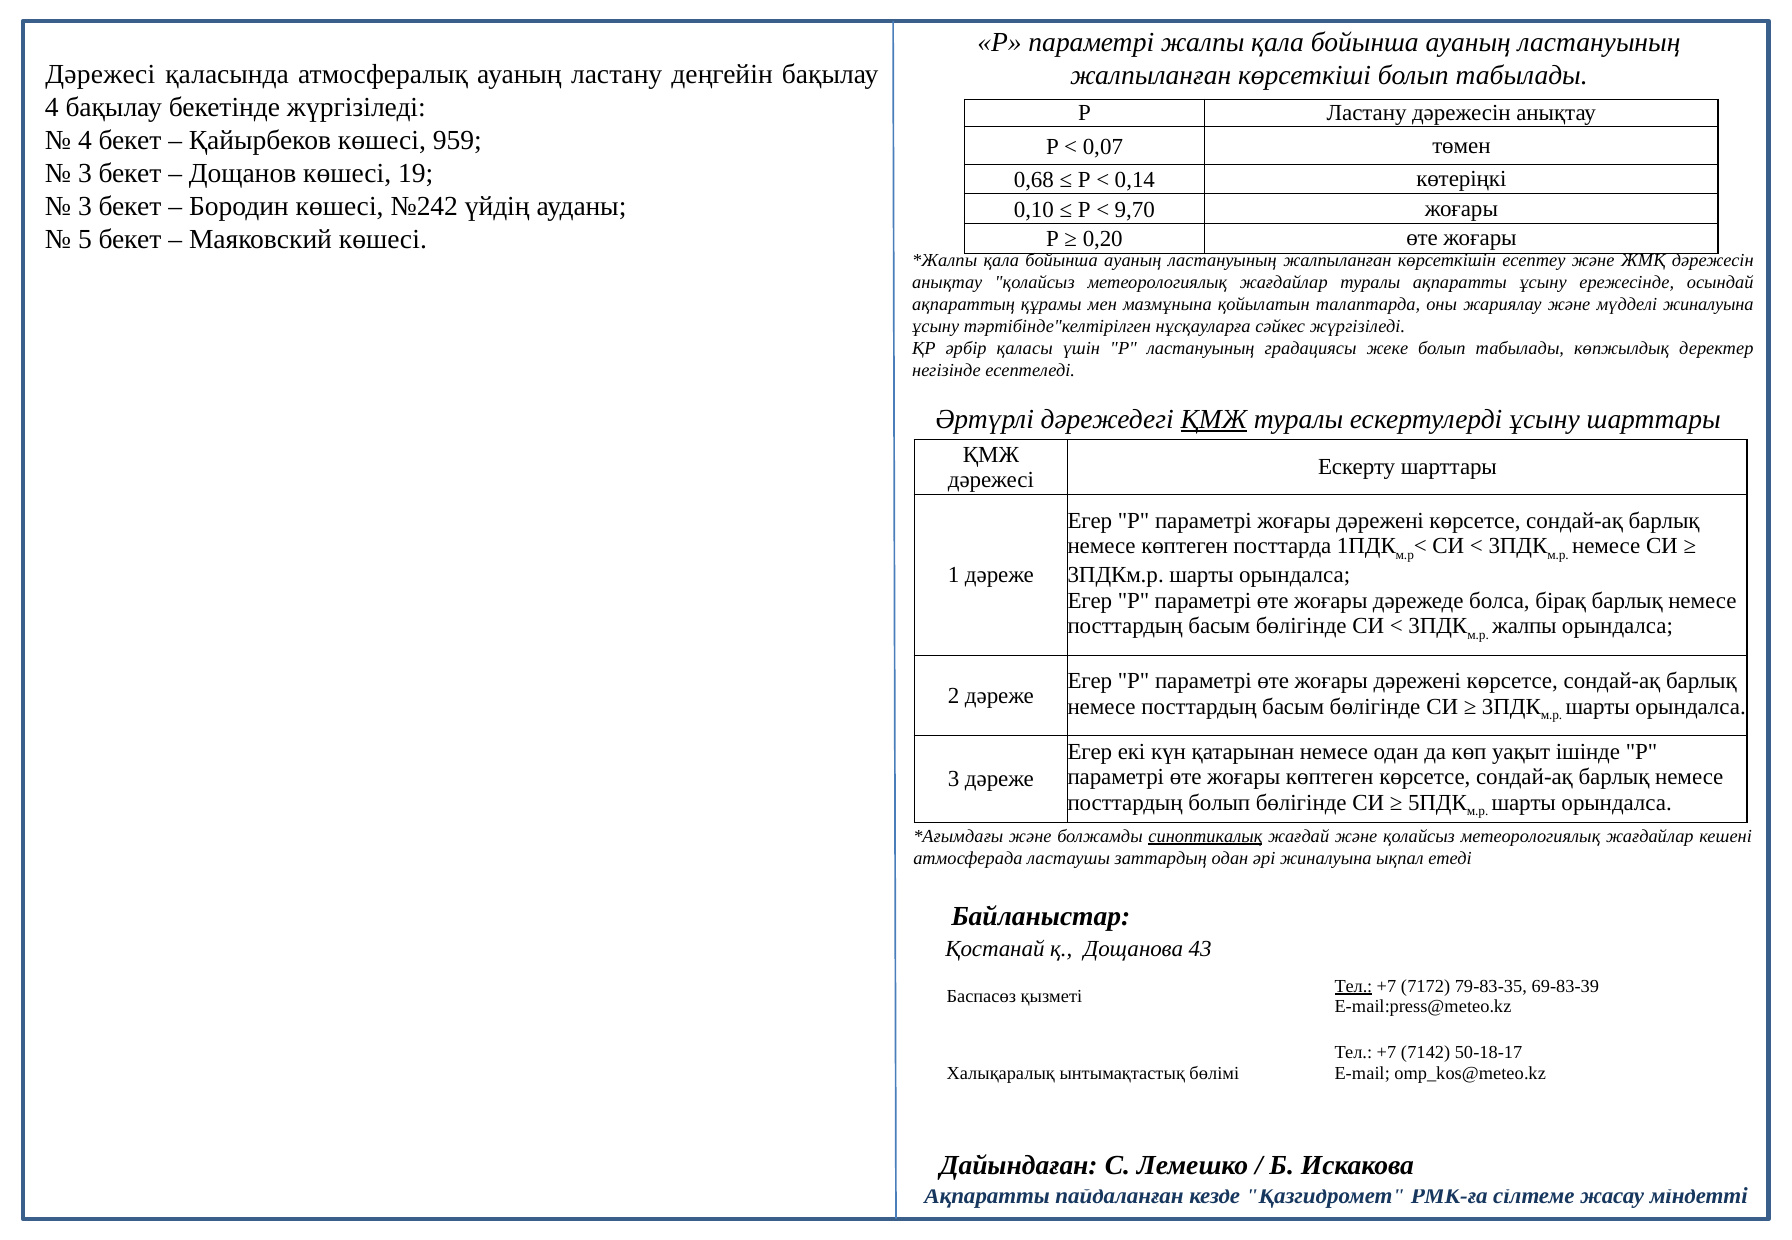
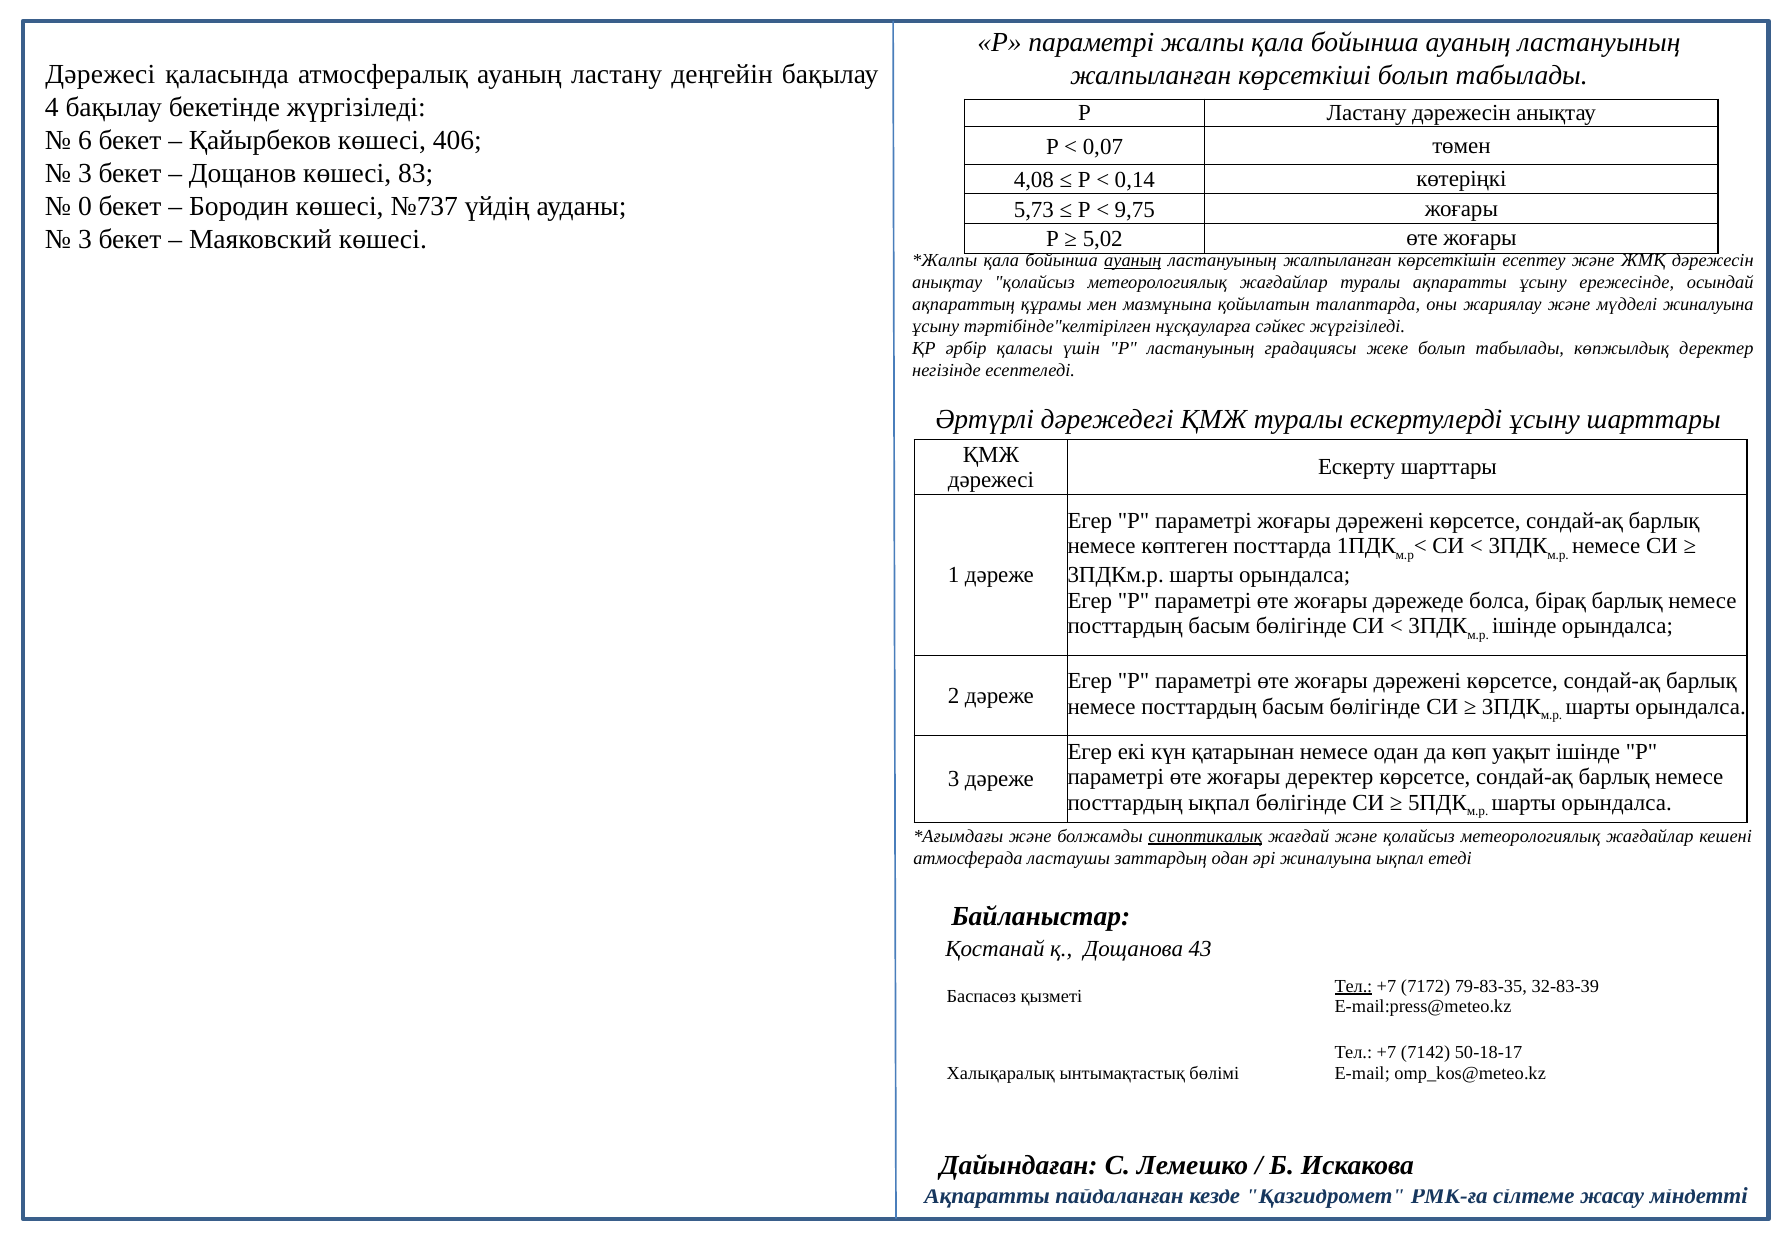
4: 4 -> 6 (85, 141)
959: 959 -> 406 (457, 141)
19: 19 -> 83 (416, 174)
0,68: 0,68 -> 4,08 (1034, 180)
3: 3 -> 0 (85, 207)
№242: №242 -> №737 (424, 207)
0,10: 0,10 -> 5,73 (1034, 210)
9,70: 9,70 -> 9,75 (1135, 210)
5: 5 -> 3 (85, 240)
0,20: 0,20 -> 5,02 (1103, 239)
ауаның underline: none -> present (1133, 261)
ҚМЖ underline: present -> none (1214, 419)
жалпы: жалпы -> ішінде (1524, 626)
жоғары көптеген: көптеген -> деректер (1330, 778)
посттардың болып: болып -> ықпал (1219, 803)
69-83-39: 69-83-39 -> 32-83-39 (1565, 987)
